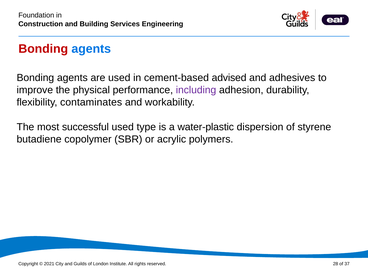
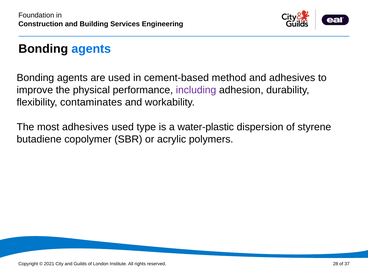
Bonding colour: red -> black (43, 49)
advised: advised -> method (229, 78)
most successful: successful -> adhesives (85, 127)
